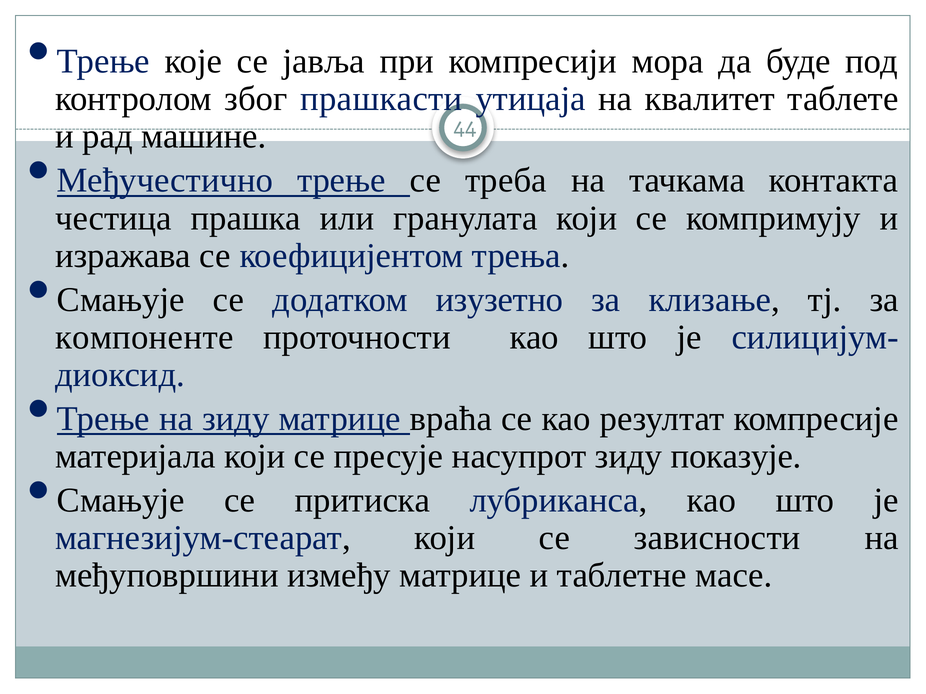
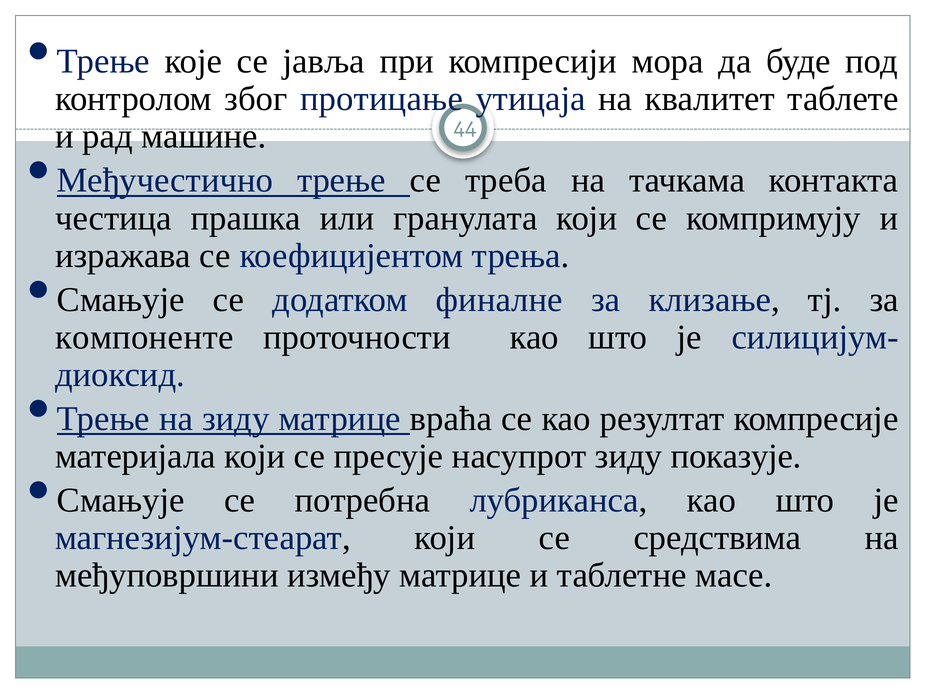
прашкасти: прашкасти -> протицање (381, 99)
изузетно: изузетно -> финалне (499, 300)
притиска: притиска -> потребна (362, 501)
зависности: зависности -> средствима (717, 538)
